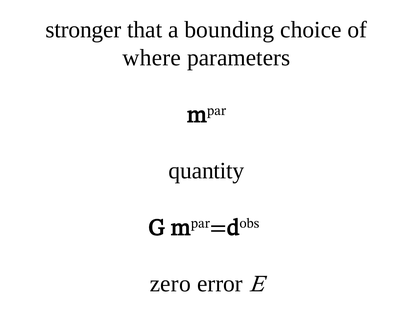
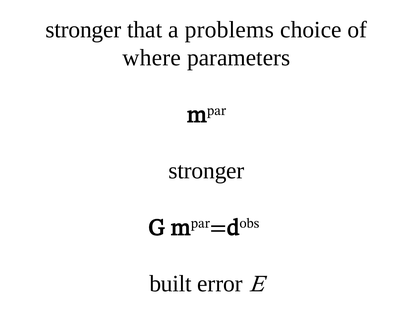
bounding: bounding -> problems (229, 30)
quantity: quantity -> stronger (207, 171)
zero: zero -> built (170, 283)
